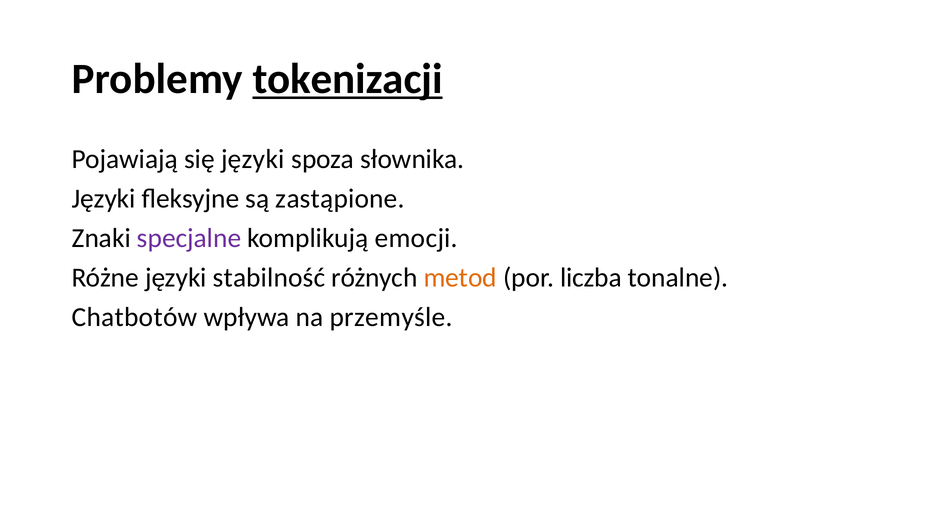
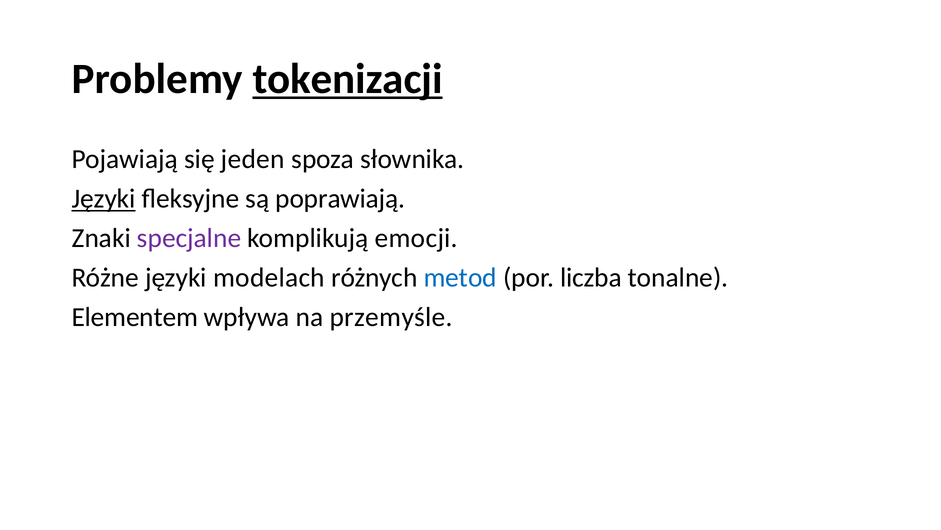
się języki: języki -> jeden (253, 159)
Języki underline: none -> present (104, 199)
zastąpione: zastąpione -> poprawiają (340, 199)
stabilność: stabilność -> modelach (269, 277)
metod colour: orange -> blue (460, 277)
Chatbotów: Chatbotów -> Elementem (135, 317)
